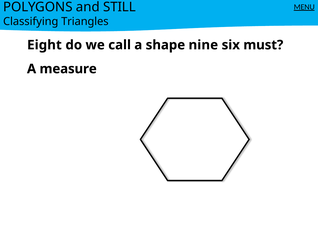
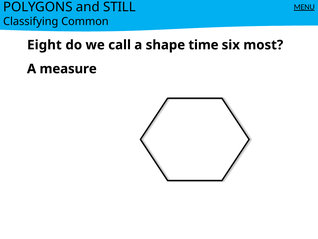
Triangles: Triangles -> Common (85, 21)
nine: nine -> time (203, 45)
must: must -> most (263, 45)
